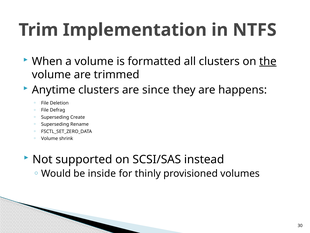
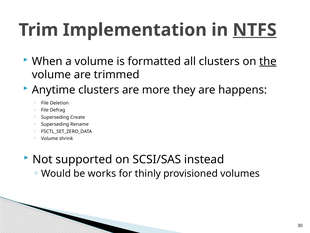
NTFS underline: none -> present (255, 30)
since: since -> more (156, 90)
inside: inside -> works (102, 173)
